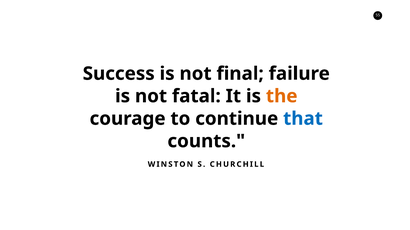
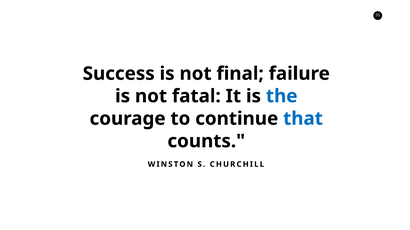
the colour: orange -> blue (282, 96)
